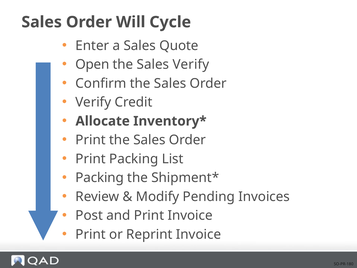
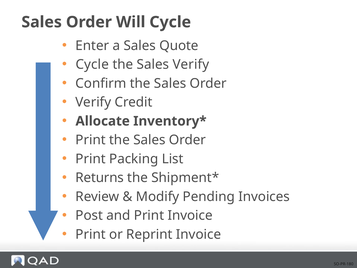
Open: Open -> Cycle (92, 64)
Packing: Packing -> Returns (100, 178)
